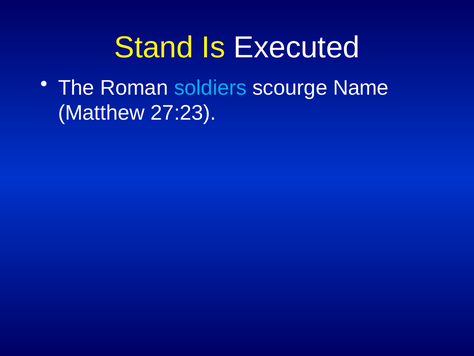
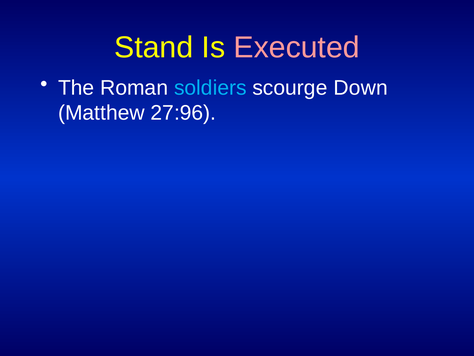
Executed colour: white -> pink (297, 48)
Name: Name -> Down (361, 88)
27:23: 27:23 -> 27:96 (183, 113)
